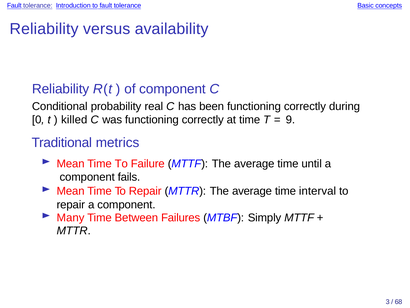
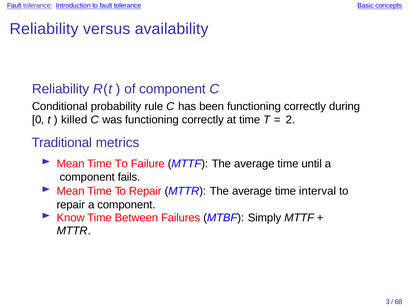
real: real -> rule (154, 106)
9: 9 -> 2 (290, 120)
Many: Many -> Know (71, 218)
